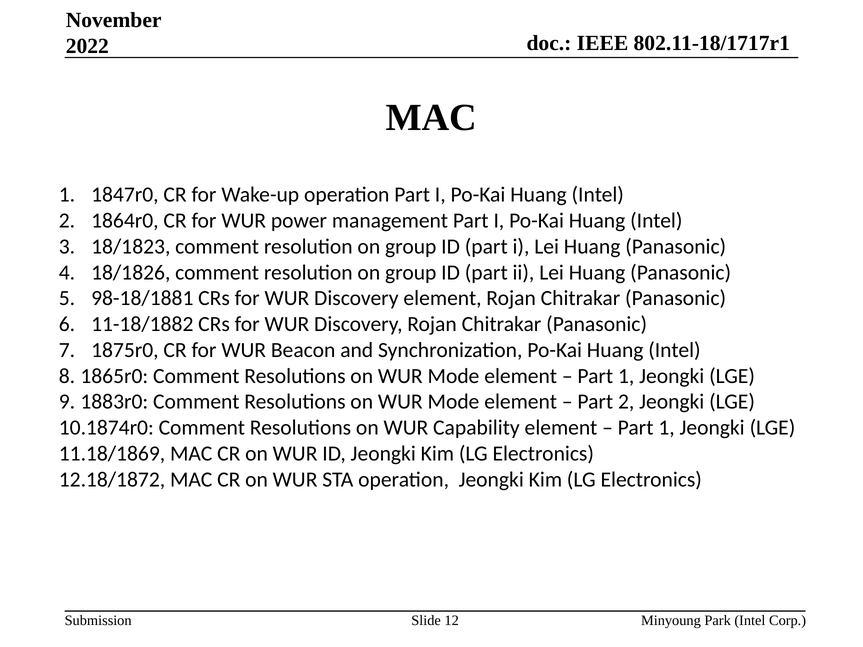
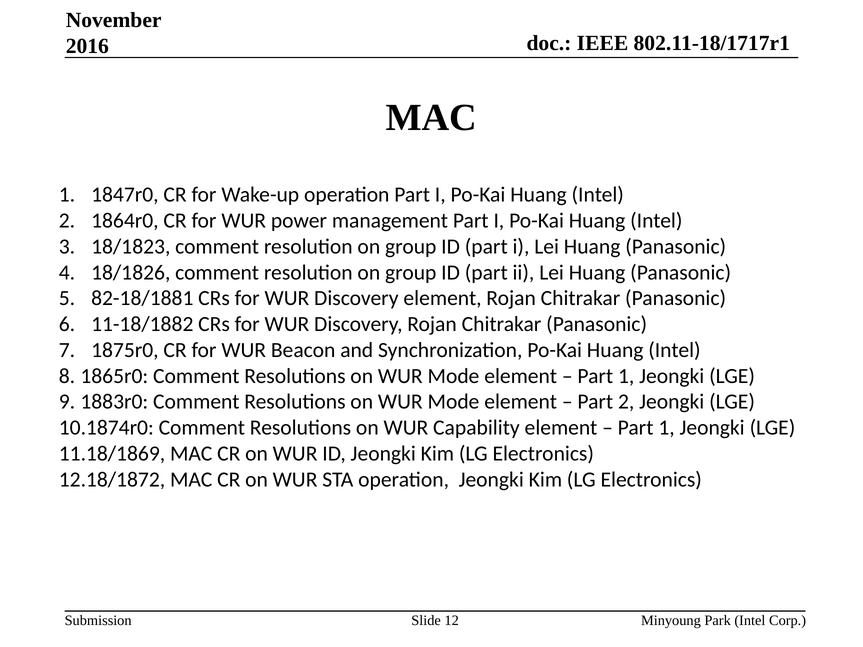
2022: 2022 -> 2016 (87, 46)
98-18/1881: 98-18/1881 -> 82-18/1881 (142, 298)
